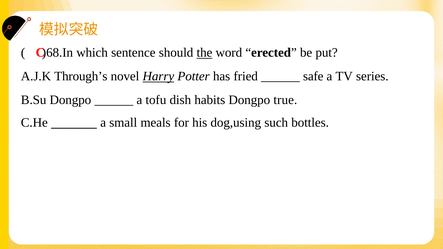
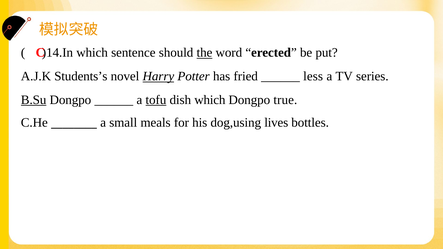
)68.In: )68.In -> )14.In (57, 53)
Through’s: Through’s -> Students’s (81, 76)
safe: safe -> less (313, 76)
B.Su underline: none -> present (34, 100)
tofu underline: none -> present (156, 100)
dish habits: habits -> which (210, 100)
such: such -> lives (276, 123)
